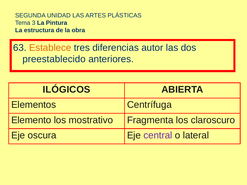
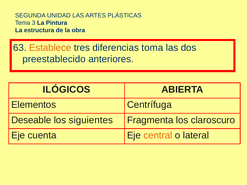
autor: autor -> toma (152, 48)
Elemento: Elemento -> Deseable (31, 120)
mostrativo: mostrativo -> siguientes (91, 120)
oscura: oscura -> cuenta (42, 136)
central colour: purple -> orange (158, 136)
